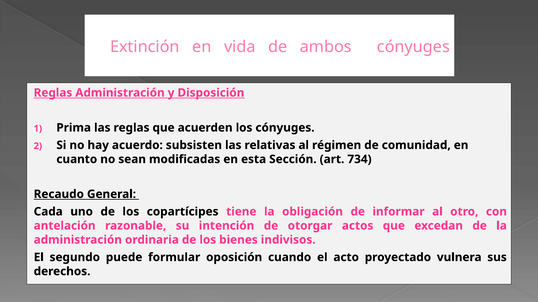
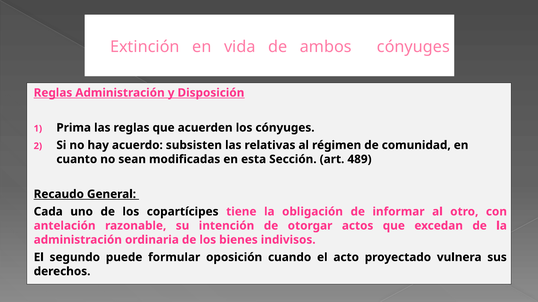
734: 734 -> 489 (360, 160)
